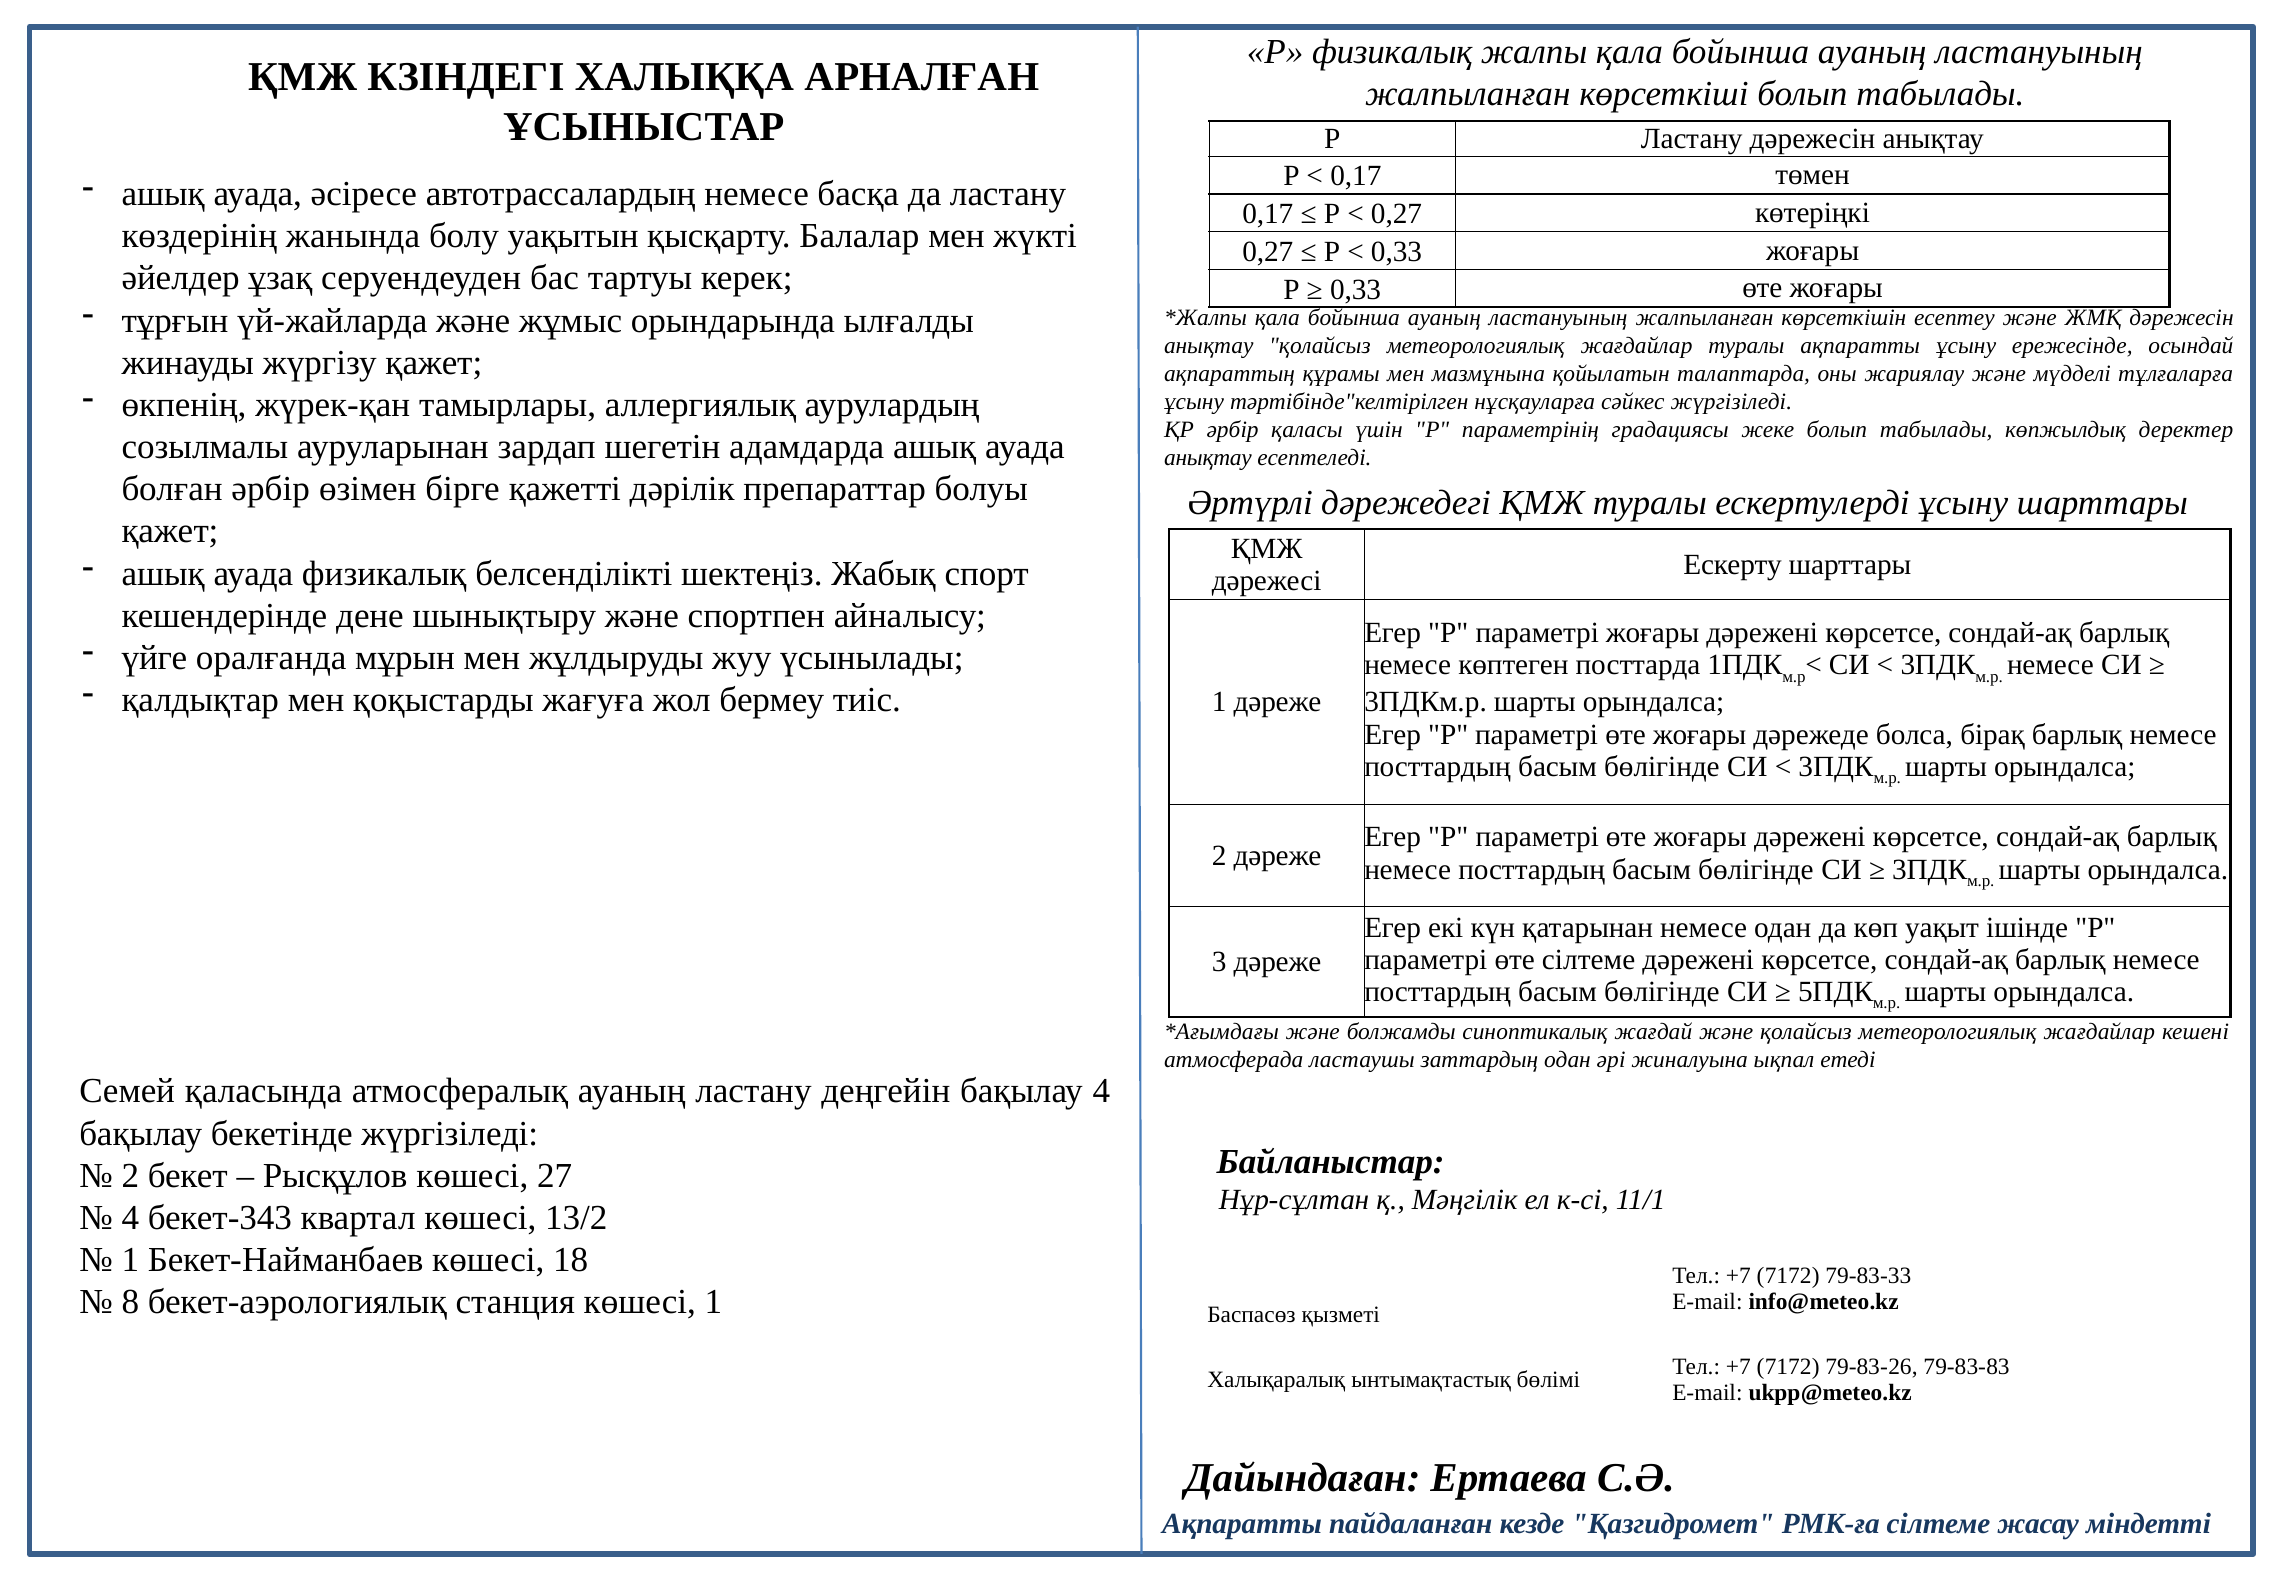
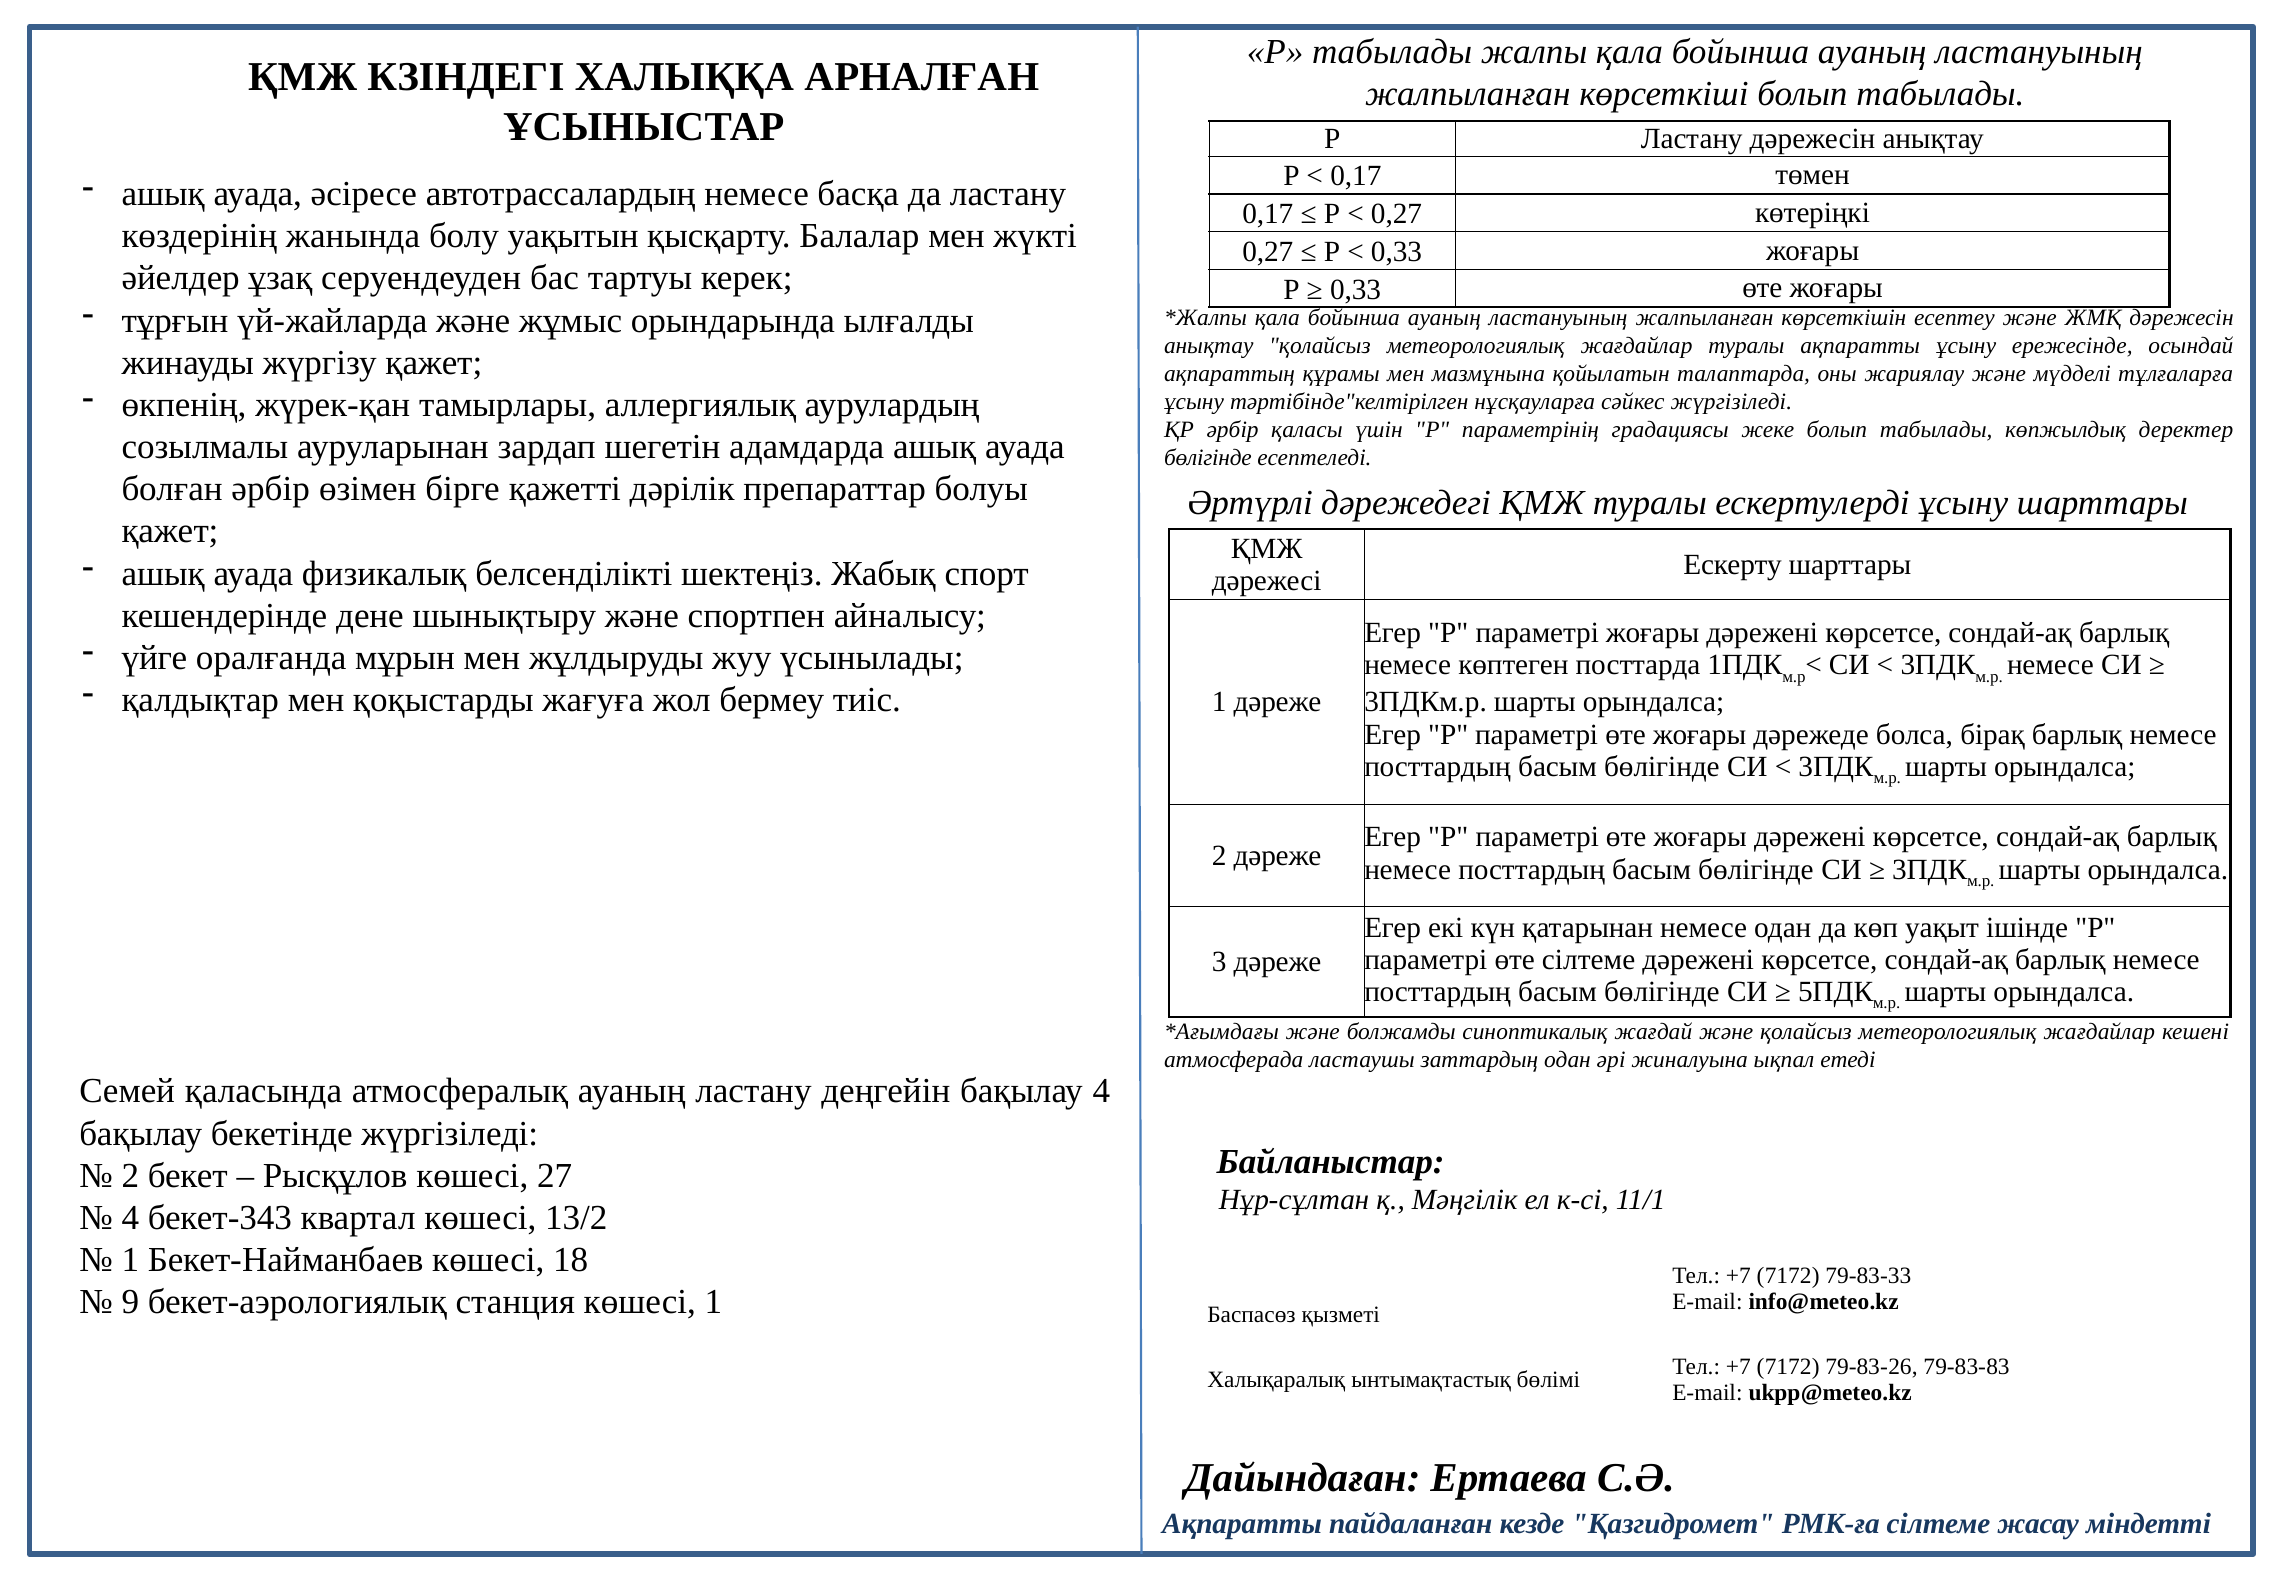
Р физикалық: физикалық -> табылады (1392, 52)
анықтау: анықтау -> бөлігінде (1208, 458)
8: 8 -> 9 (130, 1302)
